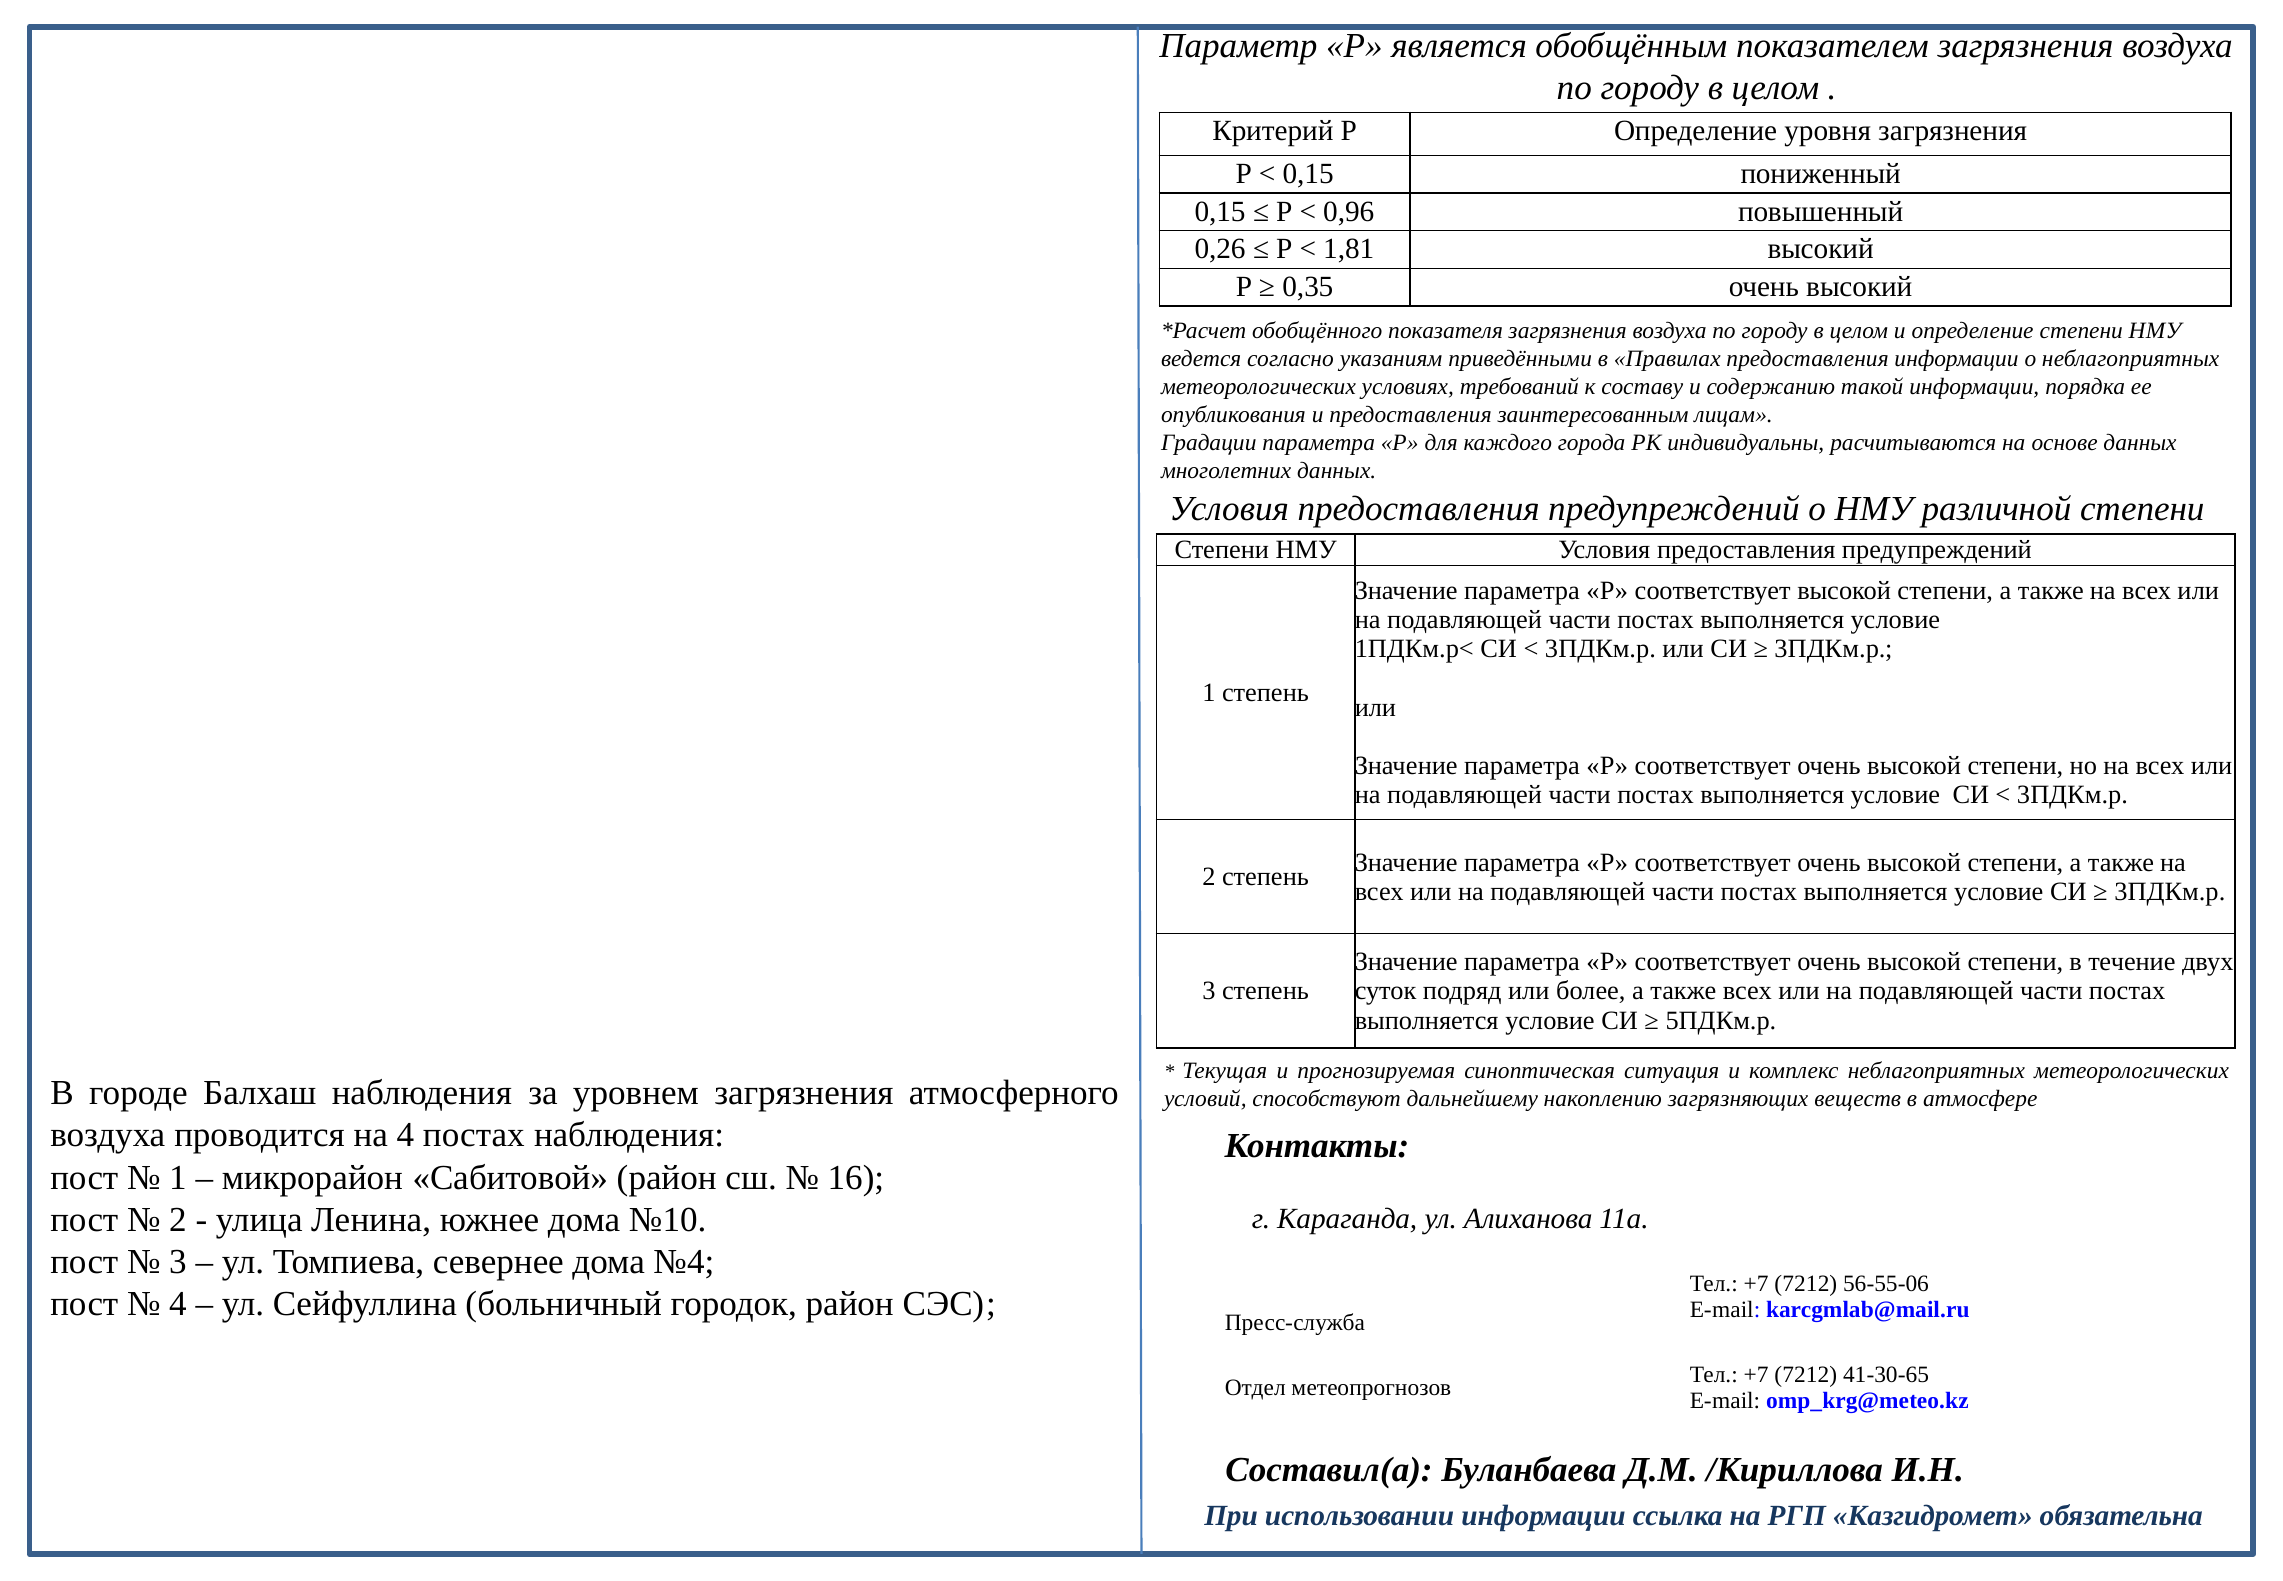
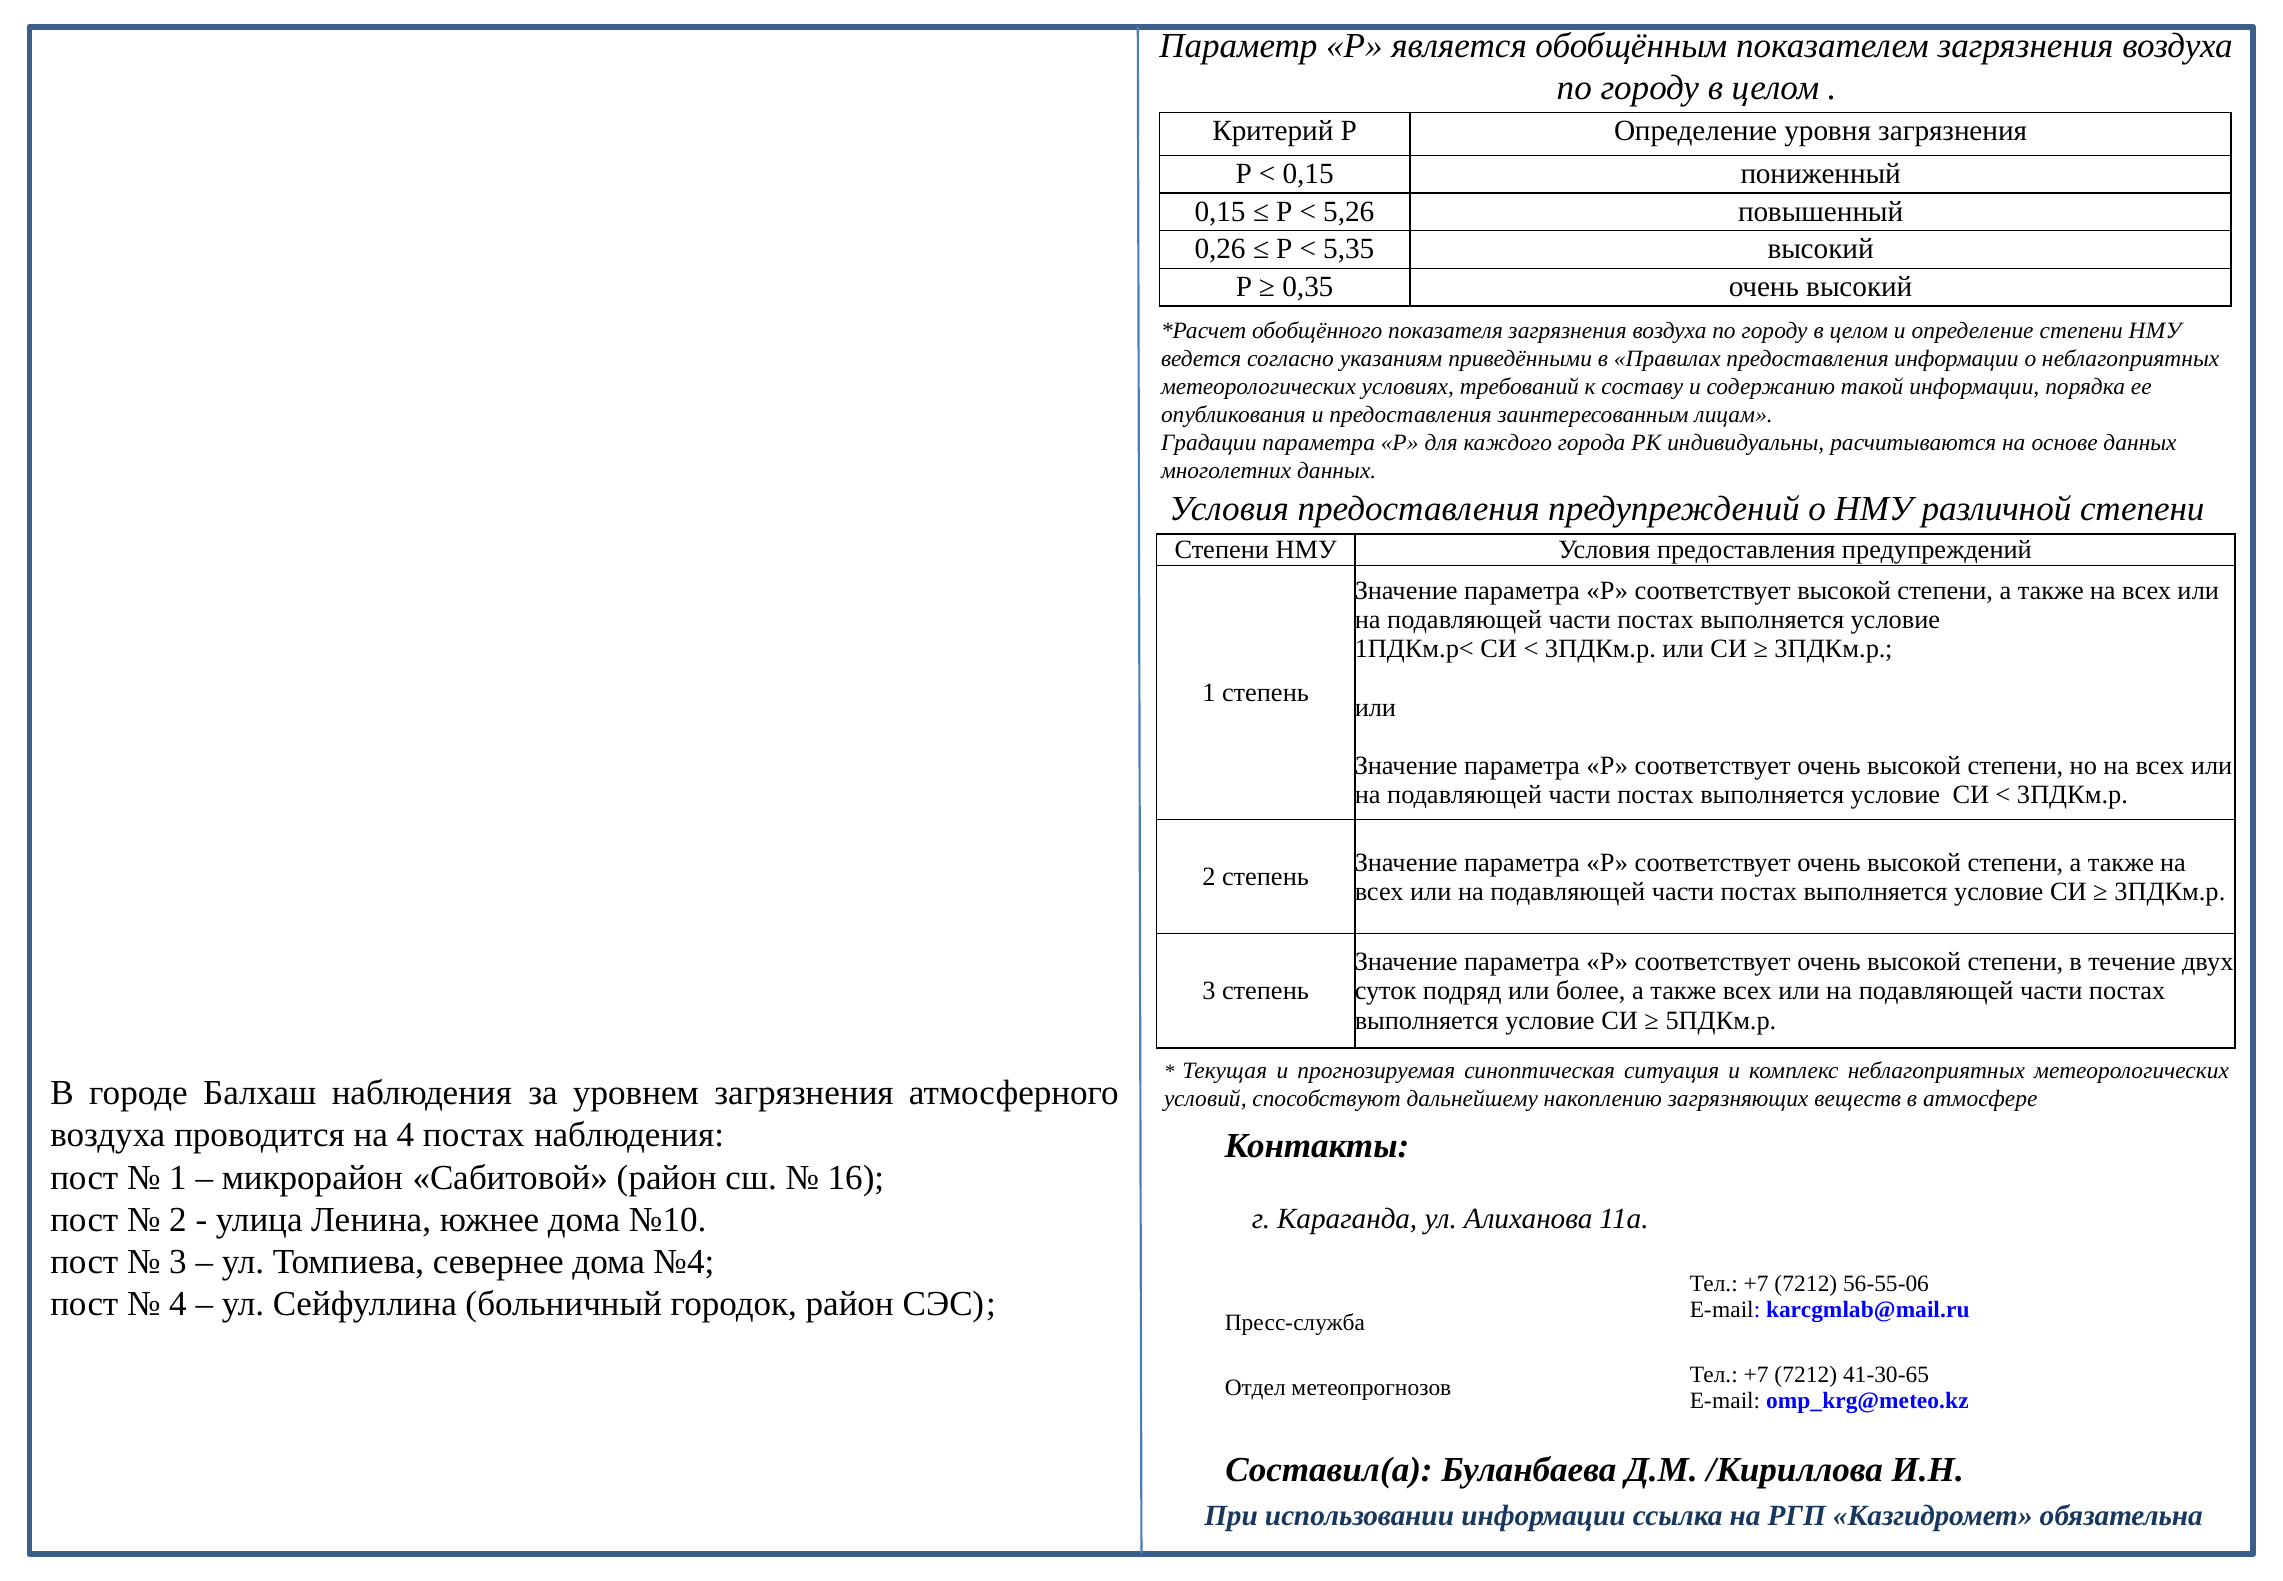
0,96: 0,96 -> 5,26 (1349, 212)
1,81: 1,81 -> 5,35 (1349, 249)
